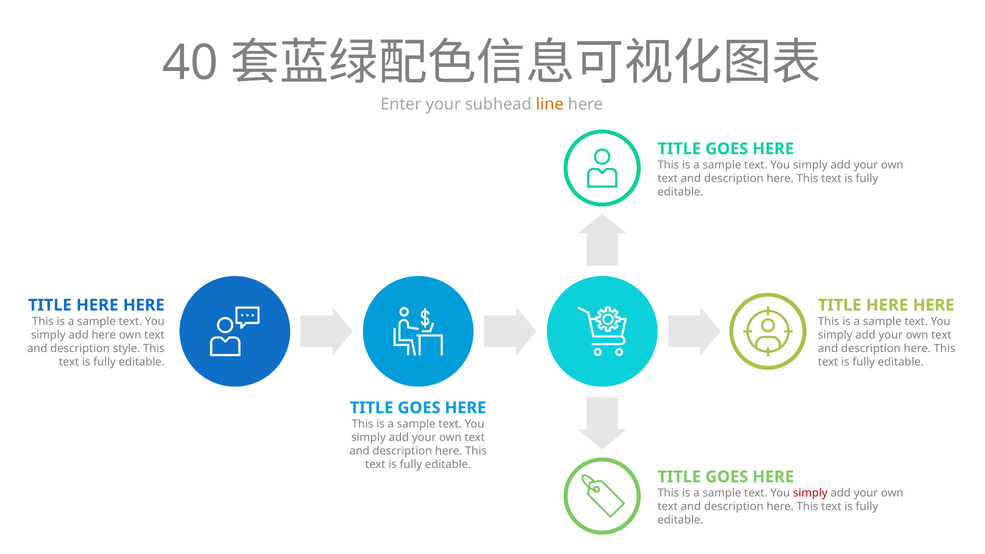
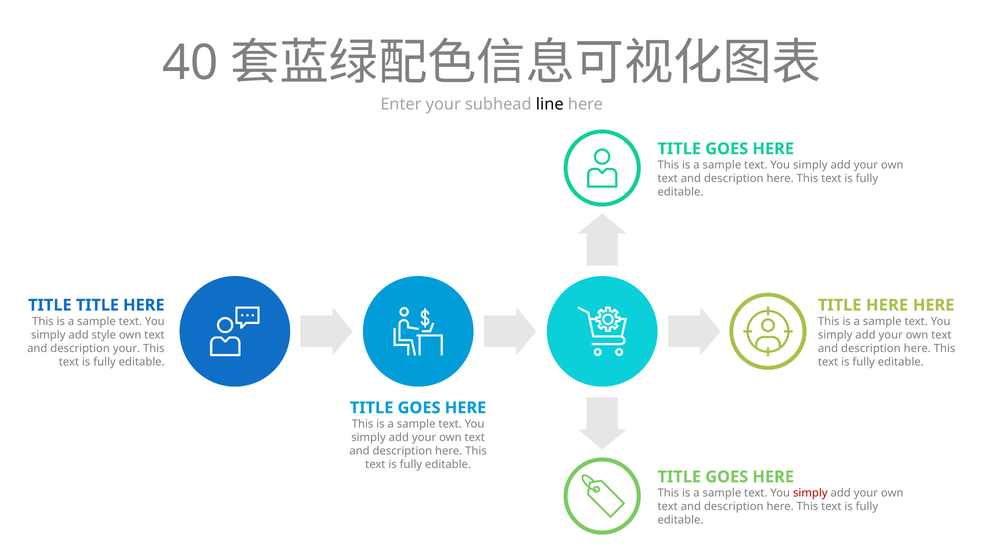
line colour: orange -> black (550, 104)
HERE: HERE -> TITLE (97, 305)
add here: here -> style (104, 335)
description style: style -> your (127, 348)
